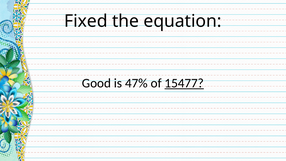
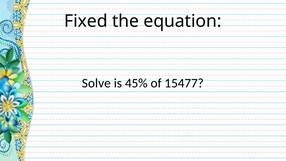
Good: Good -> Solve (96, 83)
47%: 47% -> 45% (136, 83)
15477 underline: present -> none (184, 83)
